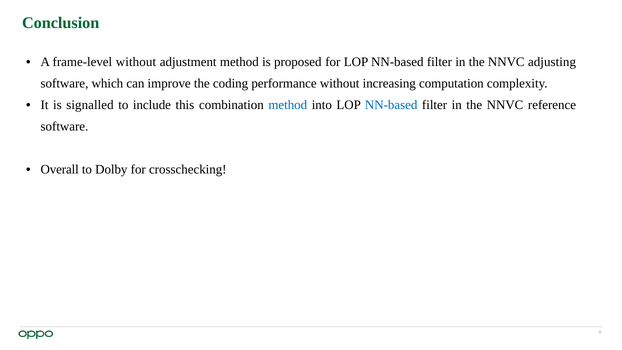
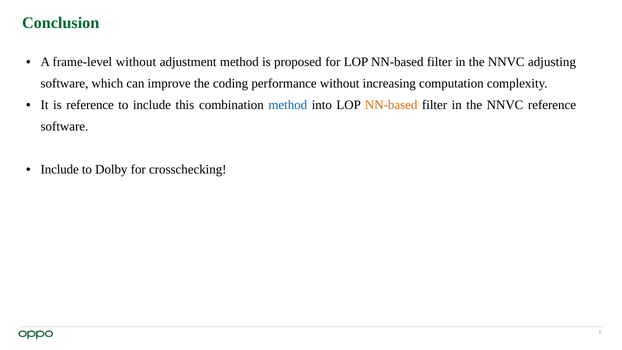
is signalled: signalled -> reference (90, 105)
NN-based colour: blue -> orange (391, 105)
Overall: Overall -> Include (60, 169)
